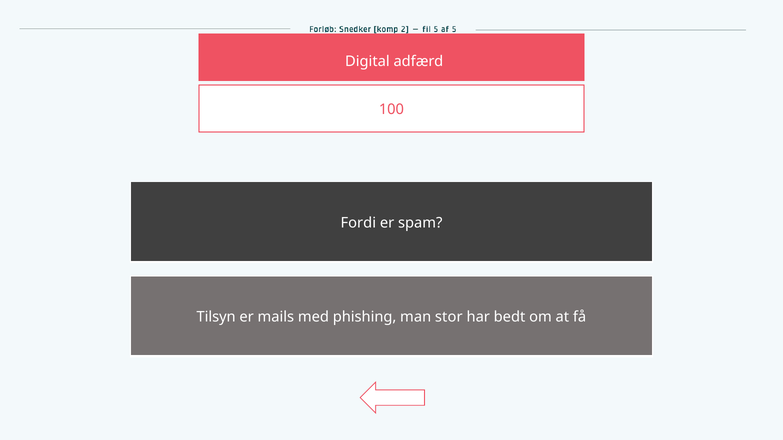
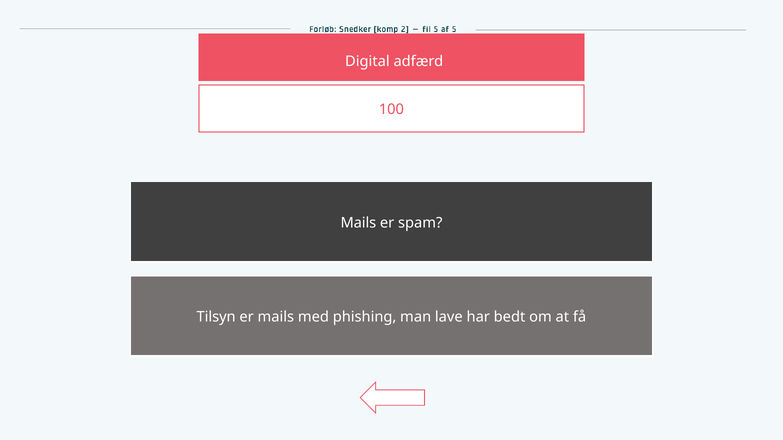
Fordi: Fordi -> Mails (358, 223)
stor: stor -> lave (449, 317)
